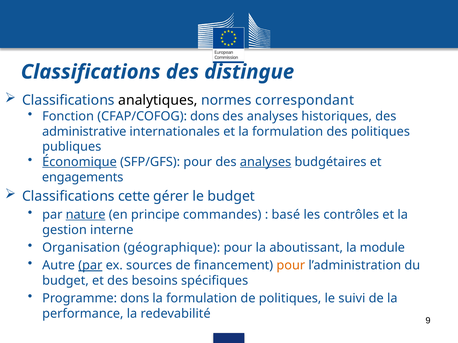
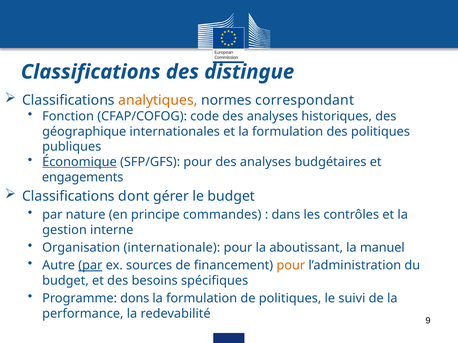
analytiques colour: black -> orange (158, 100)
CFAP/COFOG dons: dons -> code (205, 116)
administrative: administrative -> géographique (84, 132)
analyses underline: present -> none (266, 162)
cette: cette -> dont (134, 196)
nature underline: present -> none (86, 215)
basé: basé -> dans (286, 215)
géographique: géographique -> internationale (172, 248)
module: module -> manuel (382, 248)
